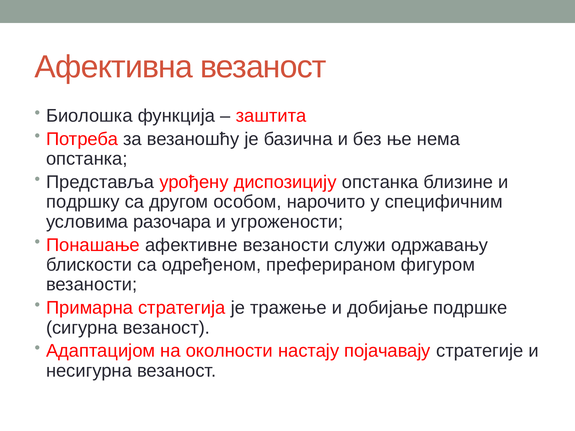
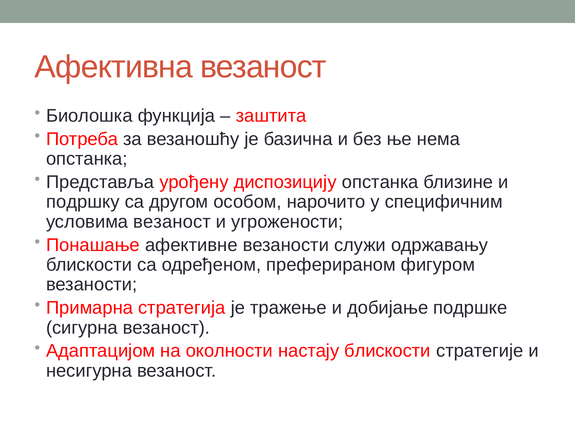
условима разочара: разочара -> везаност (172, 222)
настају појачавају: појачавају -> блискости (387, 351)
